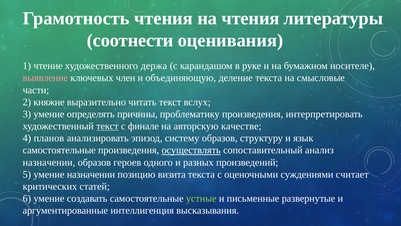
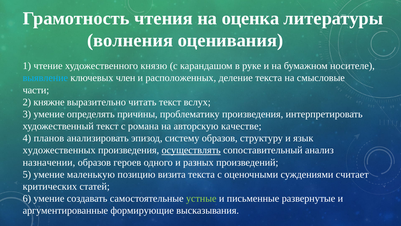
на чтения: чтения -> оценка (250, 18)
соотнести: соотнести -> волнения (130, 40)
держа: держа -> князю (154, 66)
выявление colour: pink -> light blue (45, 78)
объединяющую: объединяющую -> расположенных (181, 78)
текст underline: present -> none (107, 126)
финале: финале -> романа (143, 126)
самостоятельные: самостоятельные -> художественных (59, 150)
умение назначении: назначении -> маленькую (91, 174)
интеллигенция: интеллигенция -> формирующие (142, 210)
